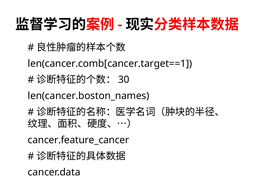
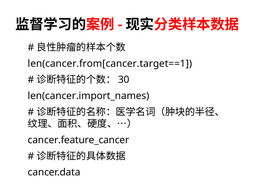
len(cancer.comb[cancer.target==1: len(cancer.comb[cancer.target==1 -> len(cancer.from[cancer.target==1 (110, 64)
len(cancer.boston_names: len(cancer.boston_names -> len(cancer.import_names (89, 96)
